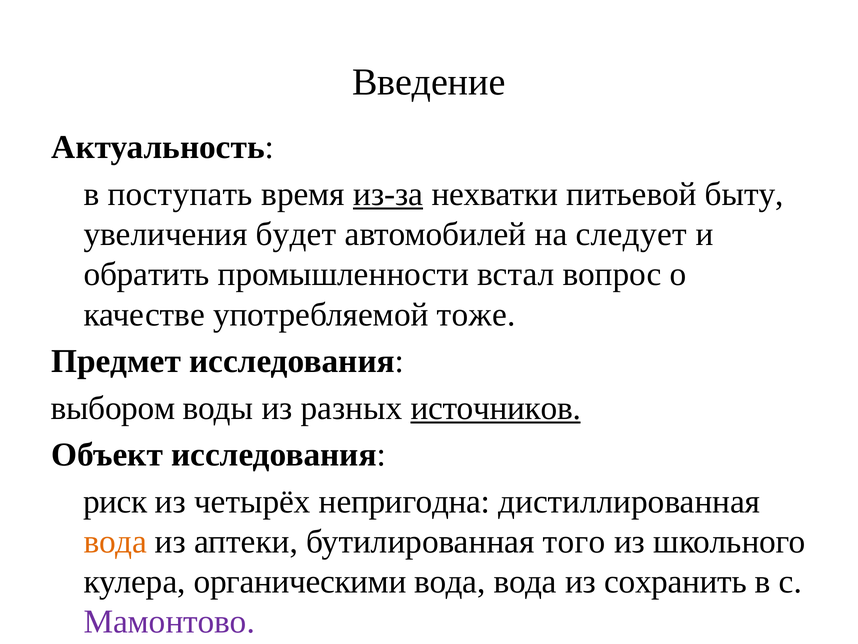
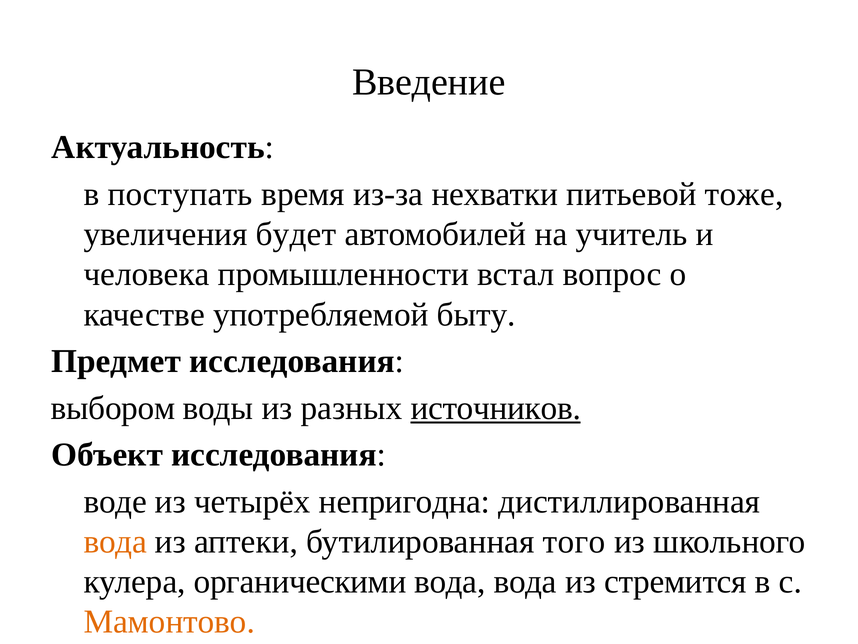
из-за underline: present -> none (388, 194)
быту: быту -> тоже (744, 194)
следует: следует -> учитель (632, 234)
обратить: обратить -> человека (147, 274)
тоже: тоже -> быту (476, 314)
риск: риск -> воде (115, 501)
сохранить: сохранить -> стремится (676, 581)
Мамонтово colour: purple -> orange (169, 621)
